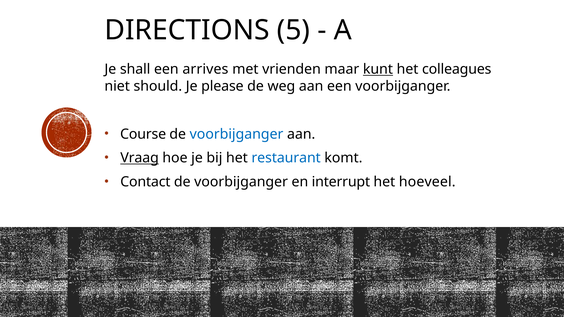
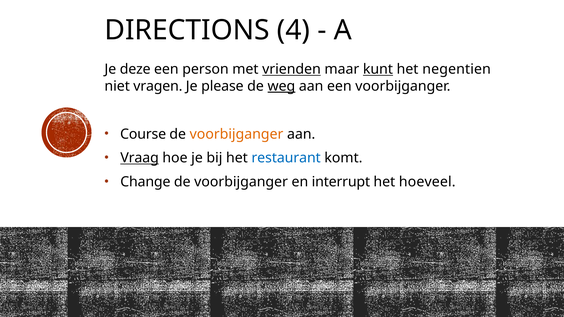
5: 5 -> 4 (294, 30)
shall: shall -> deze (135, 69)
arrives: arrives -> person (205, 69)
vrienden underline: none -> present (292, 69)
colleagues: colleagues -> negentien (457, 69)
should: should -> vragen (158, 86)
weg underline: none -> present (281, 86)
voorbijganger colour: blue -> orange (237, 134)
Contact: Contact -> Change (145, 182)
